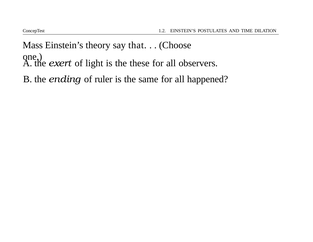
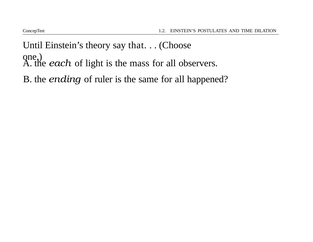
Mass: Mass -> Until (33, 45)
exert: exert -> each (60, 63)
these: these -> mass (140, 63)
